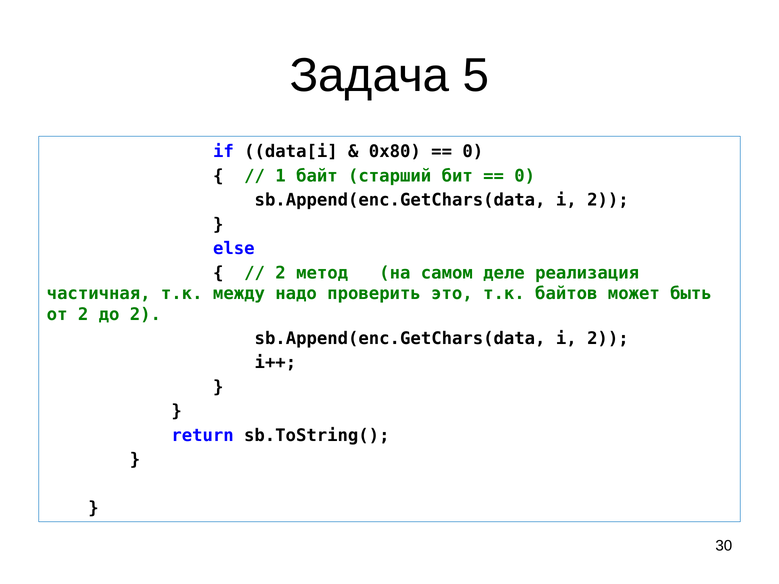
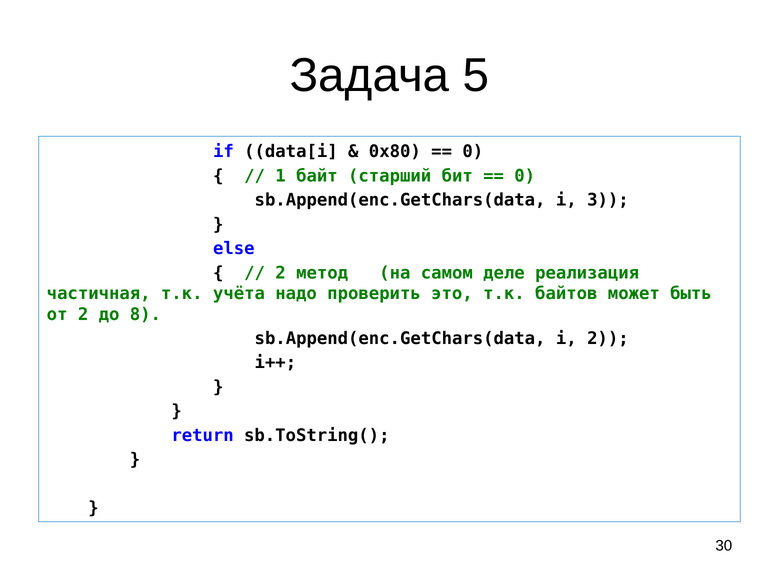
2: 2 -> 3 (608, 200)
между: между -> учёта (239, 294)
до 2: 2 -> 8 (145, 314)
